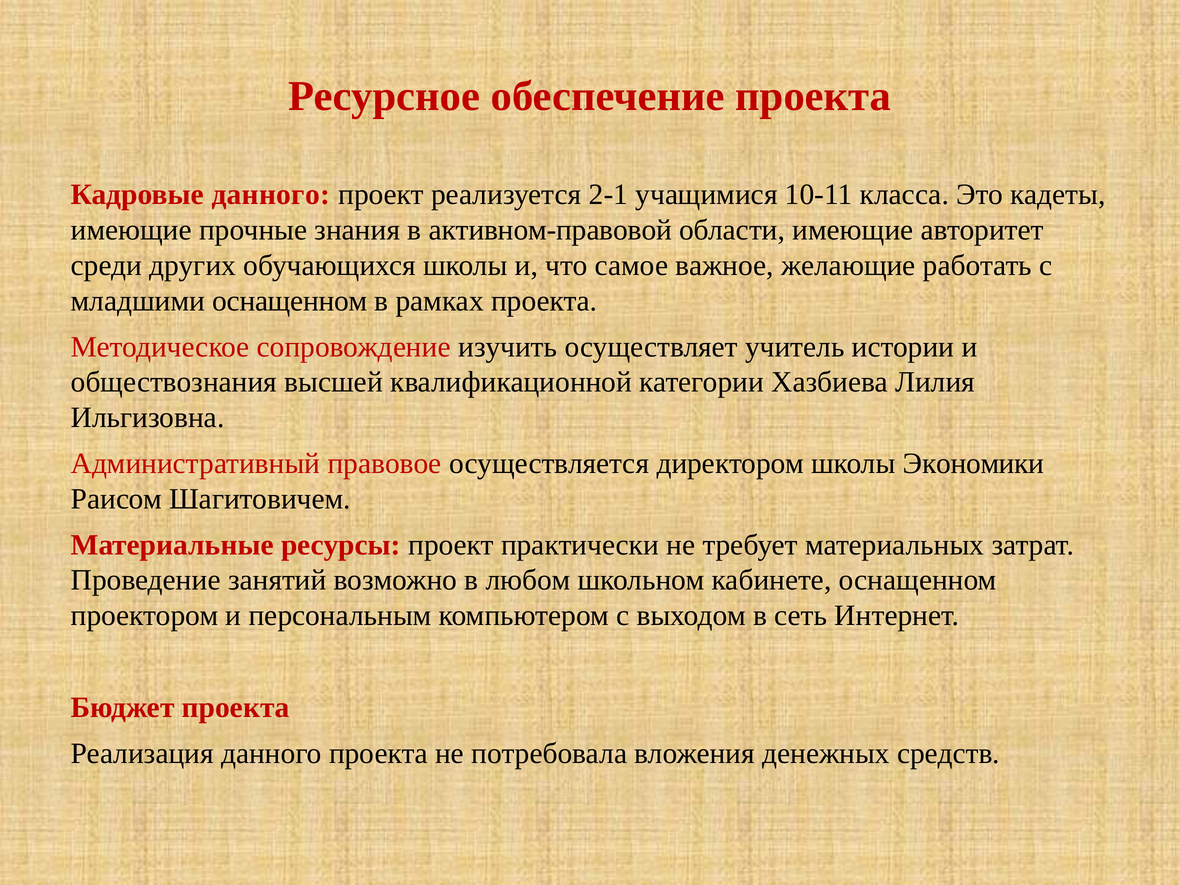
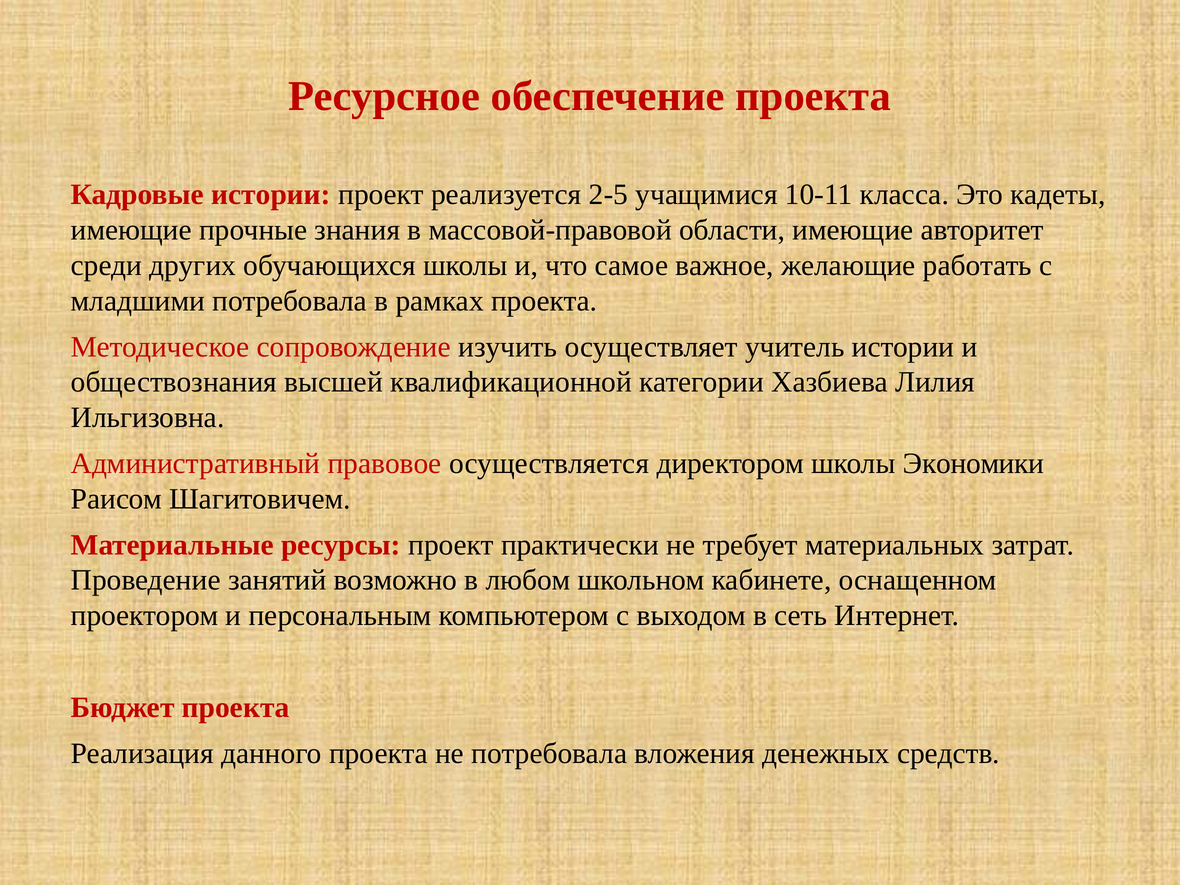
Кадровые данного: данного -> истории (271, 195)
2-1: 2-1 -> 2-5 (608, 195)
активном-правовой: активном-правовой -> массовой-правовой (550, 230)
младшими оснащенном: оснащенном -> потребовала (290, 301)
